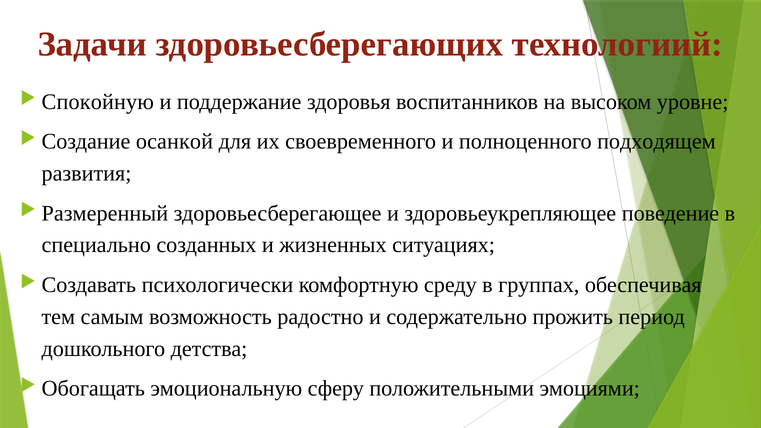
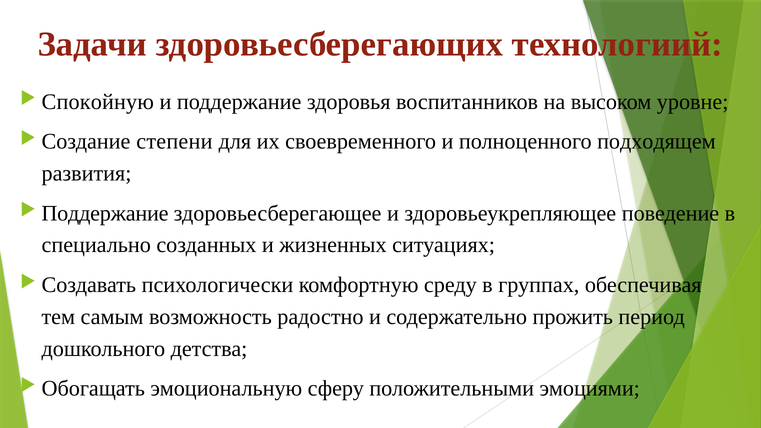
осанкой: осанкой -> степени (174, 142)
Размеренный: Размеренный -> Поддержание (105, 213)
